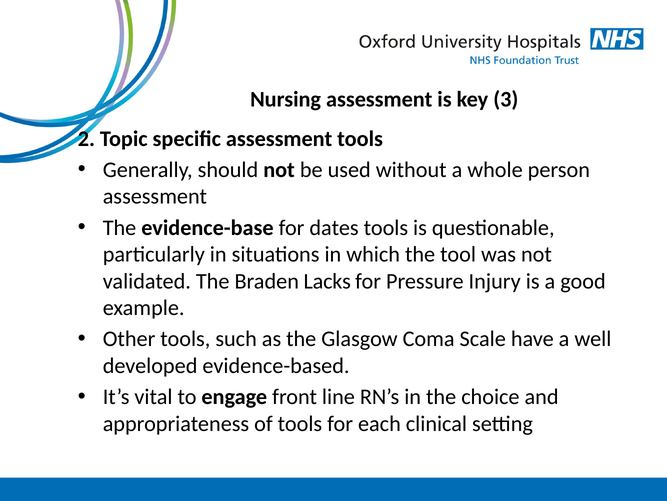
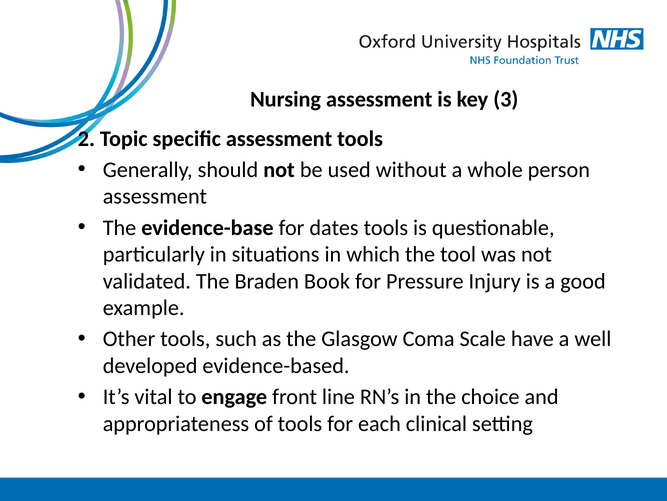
Lacks: Lacks -> Book (327, 281)
